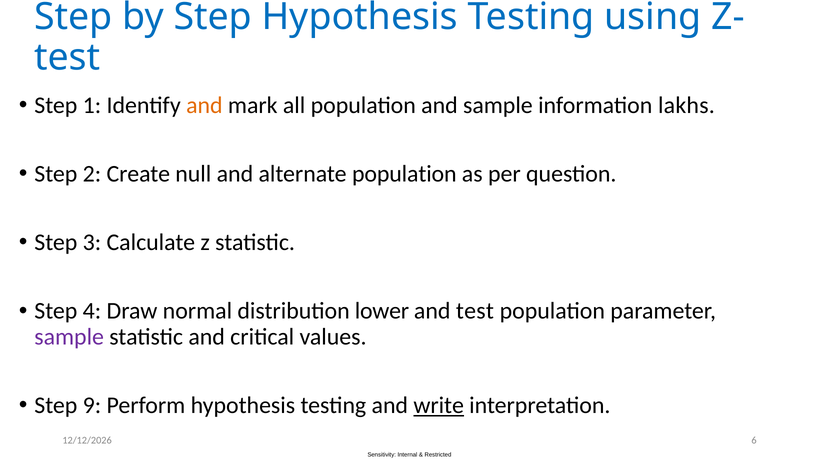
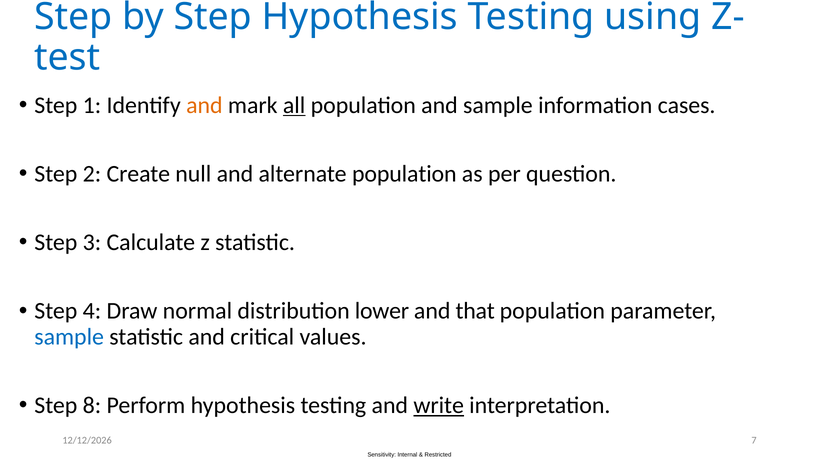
all underline: none -> present (294, 105)
lakhs: lakhs -> cases (687, 105)
and test: test -> that (475, 311)
sample colour: purple -> blue (69, 337)
9: 9 -> 8 (92, 405)
6: 6 -> 7 (754, 440)
